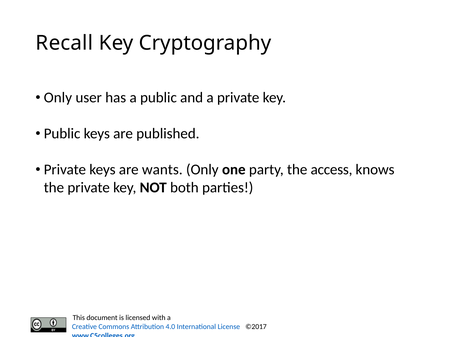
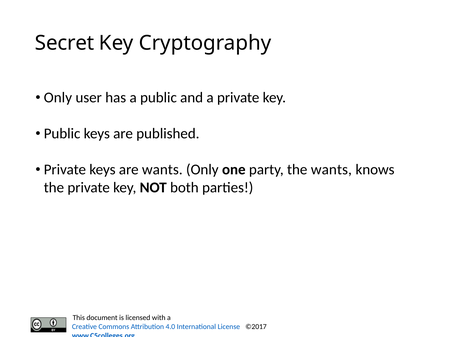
Recall: Recall -> Secret (65, 43)
the access: access -> wants (331, 169)
